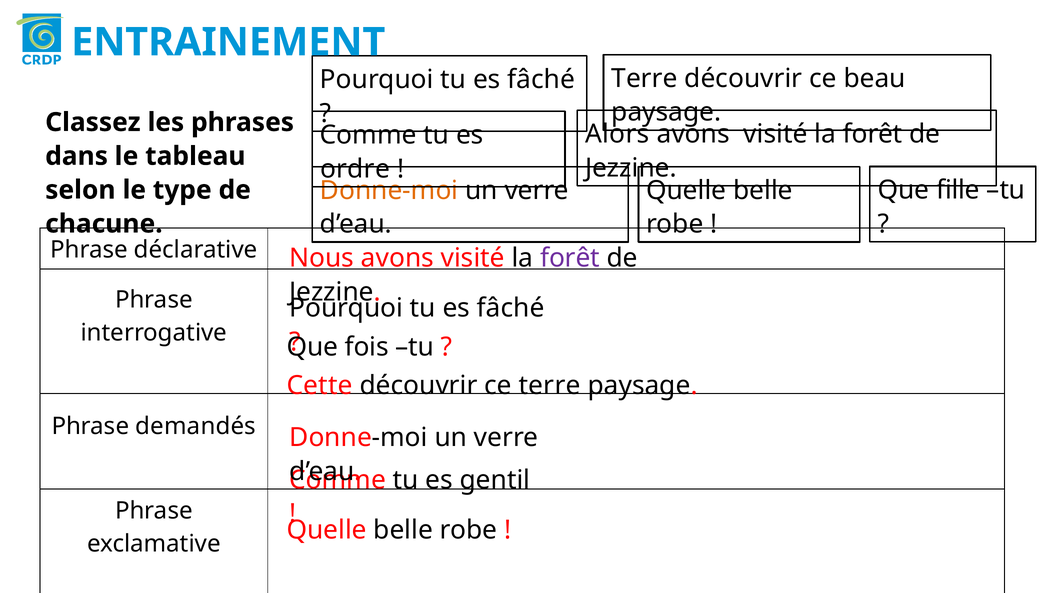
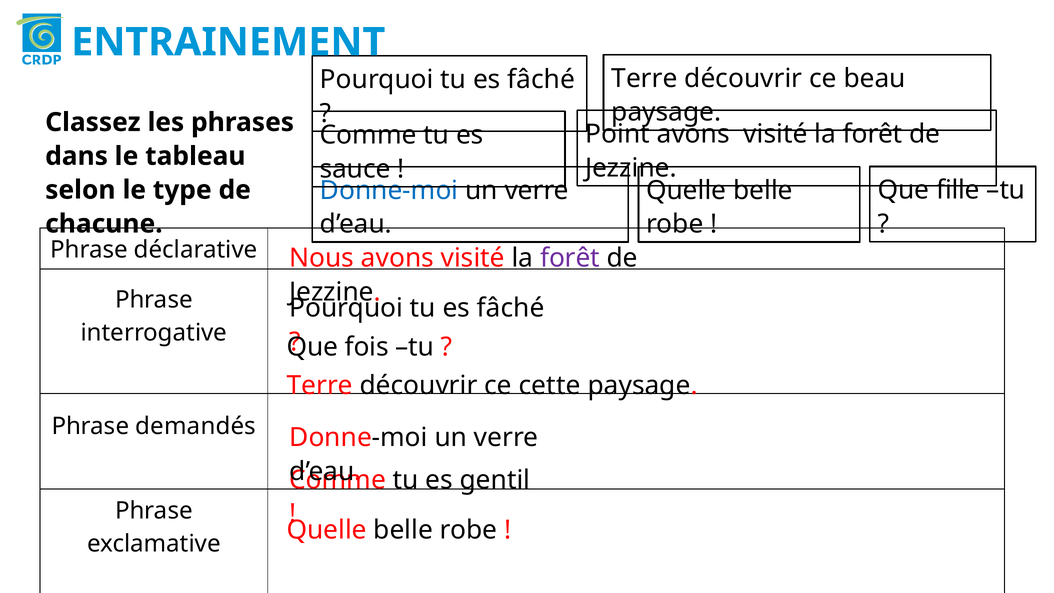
Alors: Alors -> Point (618, 134)
ordre: ordre -> sauce (355, 169)
Donne-moi colour: orange -> blue (389, 190)
Cette: Cette -> Terre (320, 386)
ce terre: terre -> cette (550, 386)
